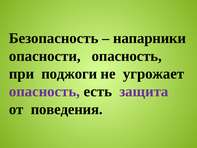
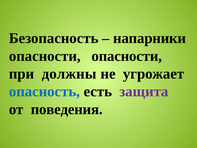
опасности опасность: опасность -> опасности (127, 56)
поджоги: поджоги -> должны (69, 74)
опасность colour: purple -> blue (44, 91)
